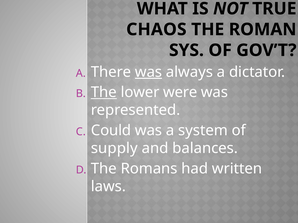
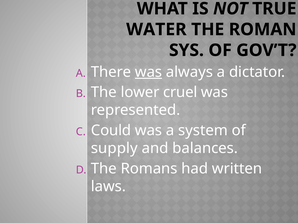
CHAOS: CHAOS -> WATER (156, 30)
The underline: present -> none (104, 92)
were: were -> cruel (180, 92)
